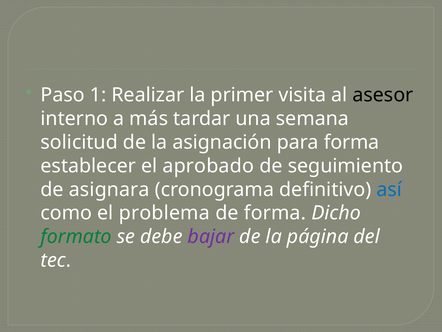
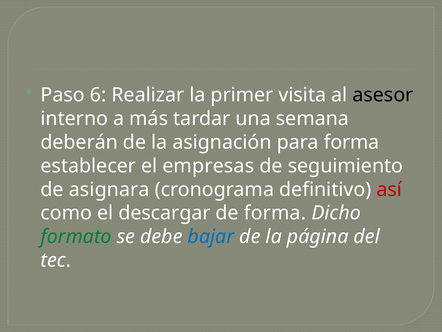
1: 1 -> 6 (98, 95)
solicitud: solicitud -> deberán (79, 142)
aprobado: aprobado -> empresas (208, 166)
así colour: blue -> red (389, 189)
problema: problema -> descargar (164, 213)
bajar colour: purple -> blue (211, 236)
